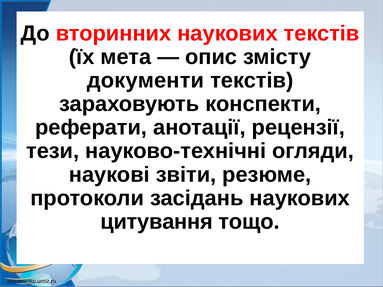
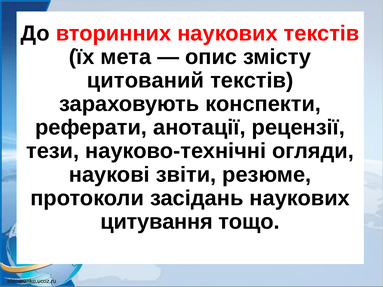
документи: документи -> цитований (146, 81)
